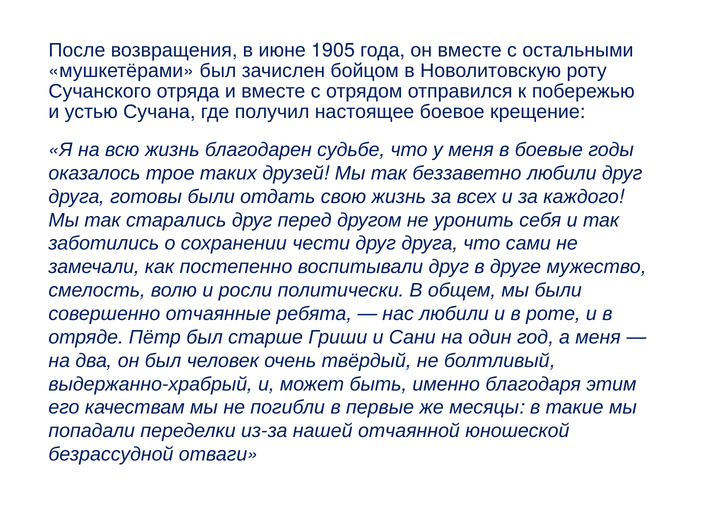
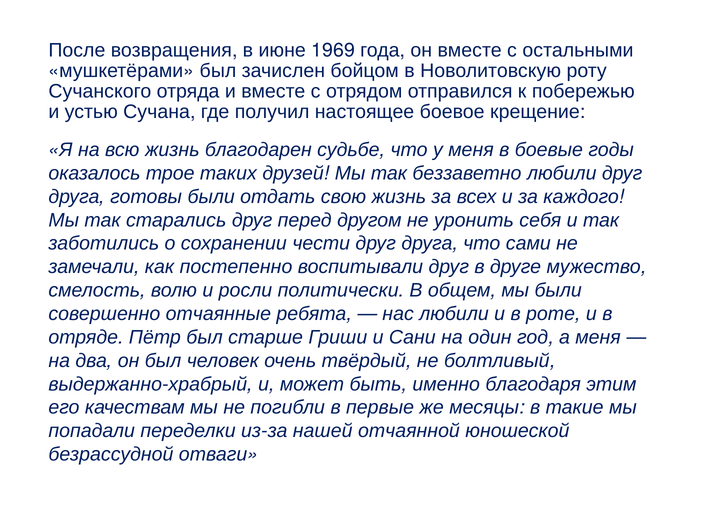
1905: 1905 -> 1969 (333, 50)
